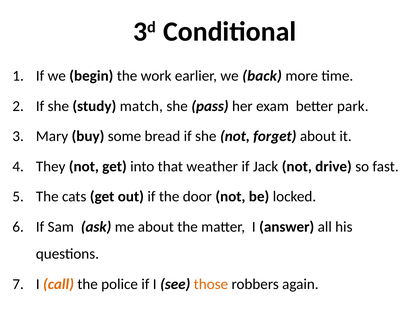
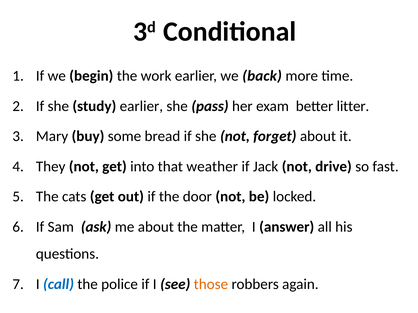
study match: match -> earlier (141, 106)
park: park -> litter (353, 106)
call colour: orange -> blue (59, 285)
